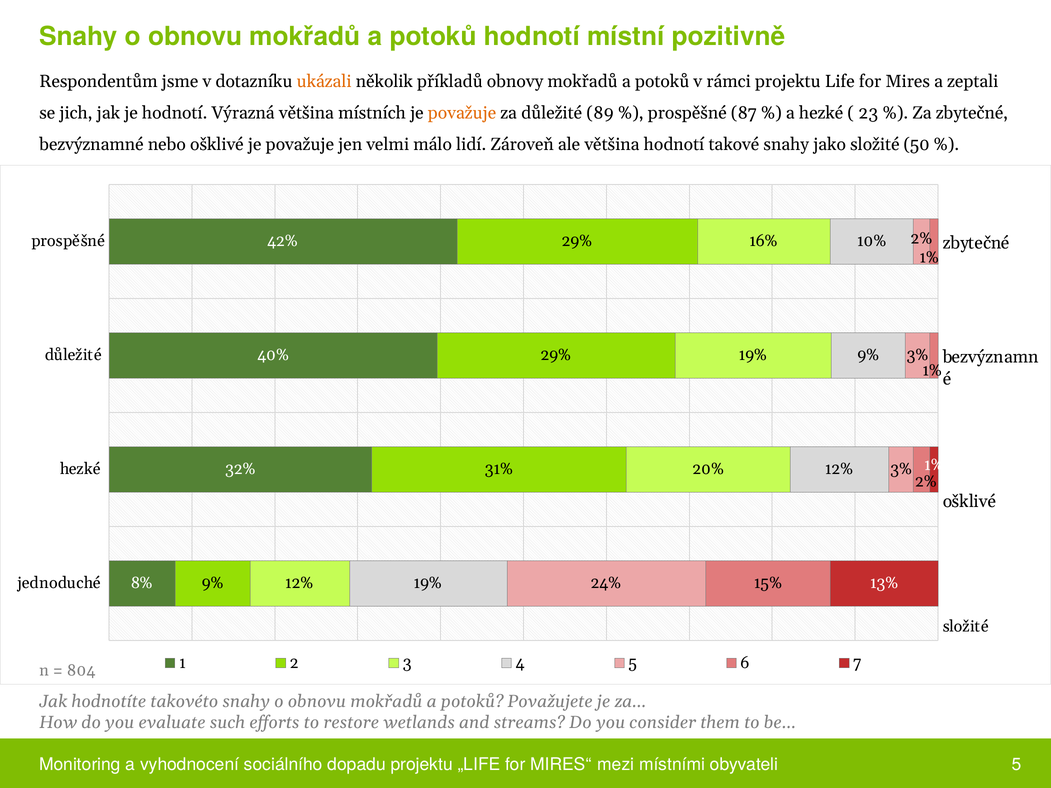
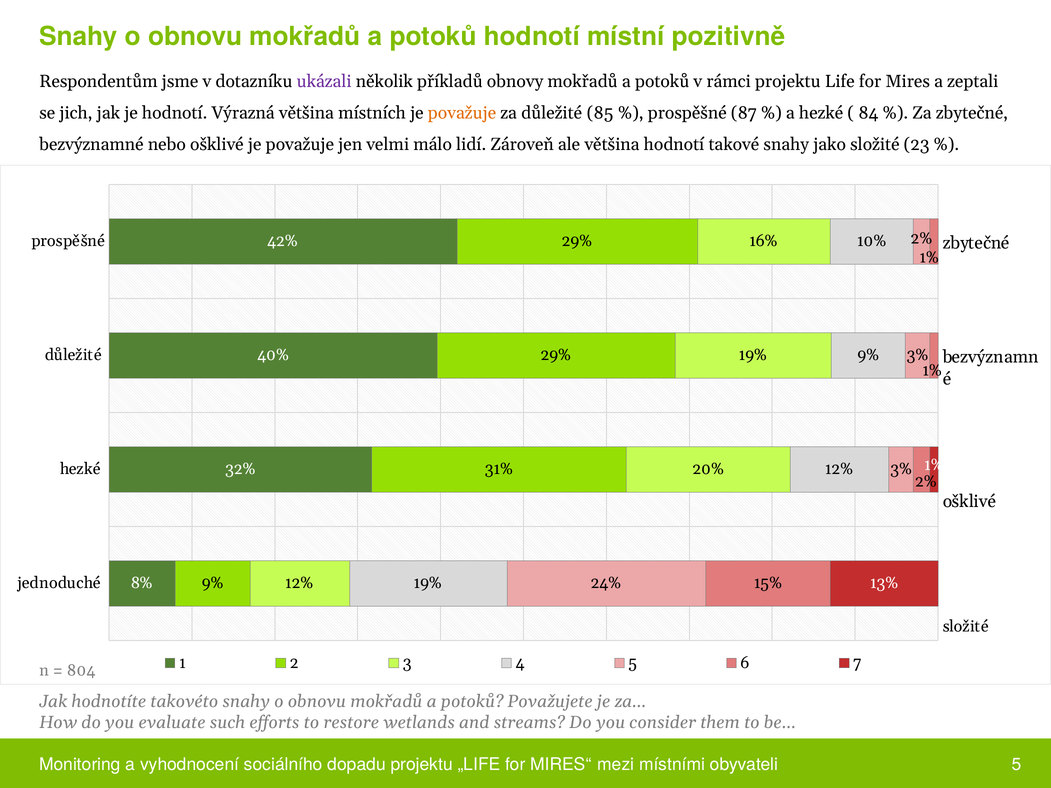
ukázali colour: orange -> purple (324, 81)
89: 89 -> 85 (600, 113)
23: 23 -> 84 (868, 113)
50: 50 -> 23 (917, 144)
